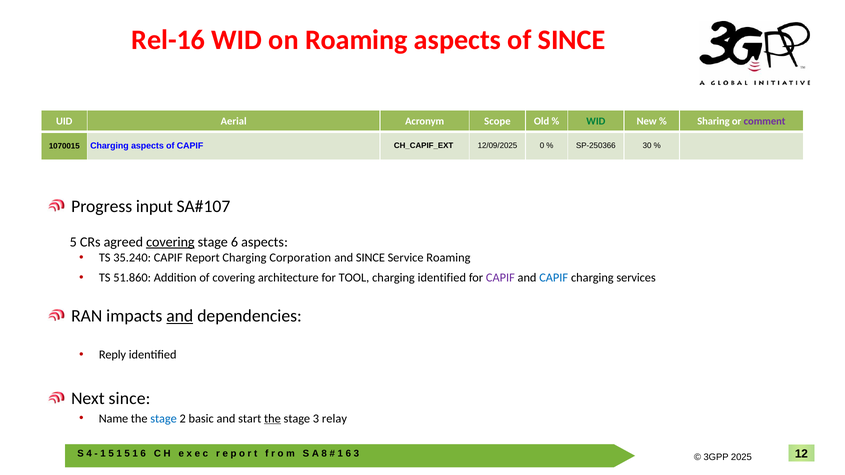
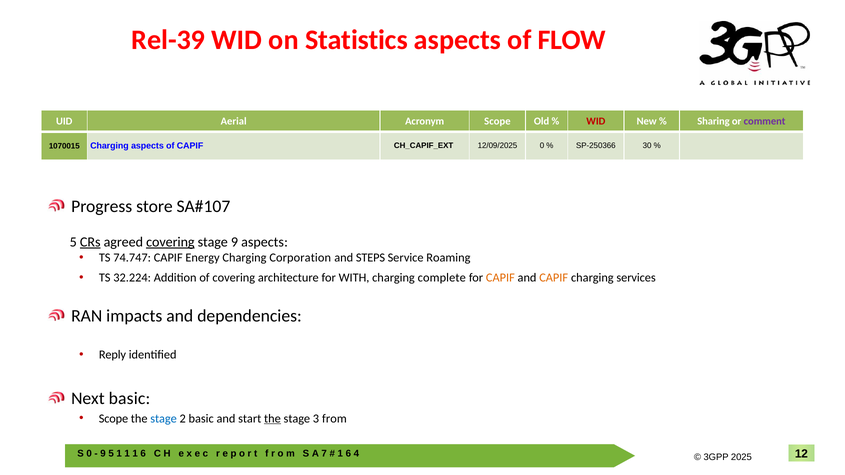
Rel-16: Rel-16 -> Rel-39 (168, 40)
on Roaming: Roaming -> Statistics (356, 40)
of SINCE: SINCE -> FLOW (572, 40)
WID colour: green -> red (596, 122)
input: input -> store (154, 206)
CRs underline: none -> present (90, 242)
stage 6: 6 -> 9 (235, 242)
35.240: 35.240 -> 74.747 (132, 258)
Report: Report -> Energy (203, 258)
and SINCE: SINCE -> STEPS (370, 258)
51.860: 51.860 -> 32.224 (132, 278)
TOOL: TOOL -> WITH (354, 278)
charging identified: identified -> complete (442, 278)
CAPIF colour: purple -> orange (500, 278)
CAPIF colour: blue -> orange (554, 278)
and underline: present -> none (180, 316)
Next since: since -> basic (129, 399)
Name: Name -> Scope (113, 419)
relay: relay -> from (334, 419)
4: 4 -> 0 (89, 454)
1: 1 -> 9 (103, 454)
5: 5 -> 1 (127, 454)
8: 8 -> 7 (324, 454)
3: 3 -> 4 (356, 454)
